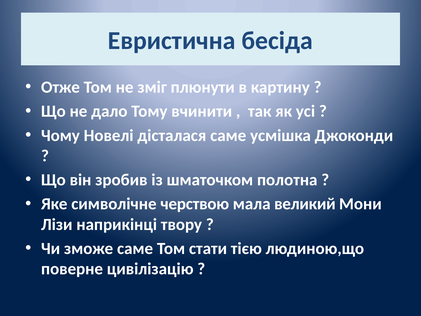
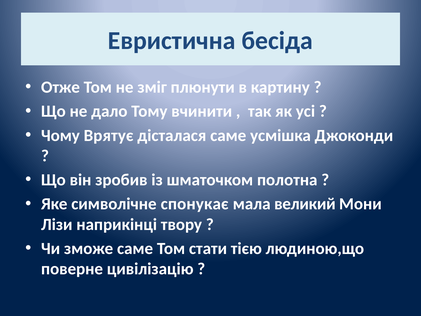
Новелі: Новелі -> Врятує (109, 135)
черствою: черствою -> спонукає (195, 204)
